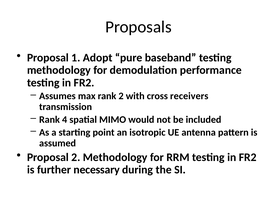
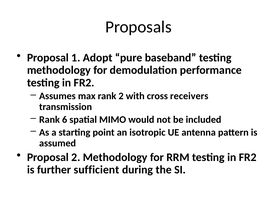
4: 4 -> 6 (65, 119)
necessary: necessary -> sufficient (96, 169)
